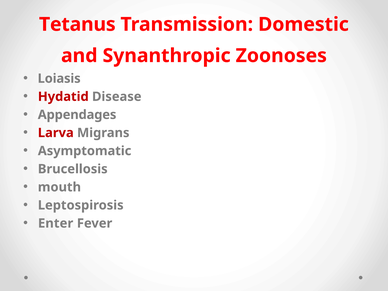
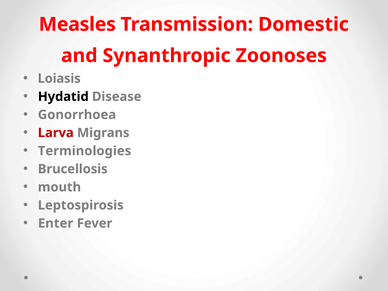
Tetanus: Tetanus -> Measles (77, 24)
Hydatid colour: red -> black (63, 97)
Appendages: Appendages -> Gonorrhoea (77, 115)
Asymptomatic: Asymptomatic -> Terminologies (85, 151)
